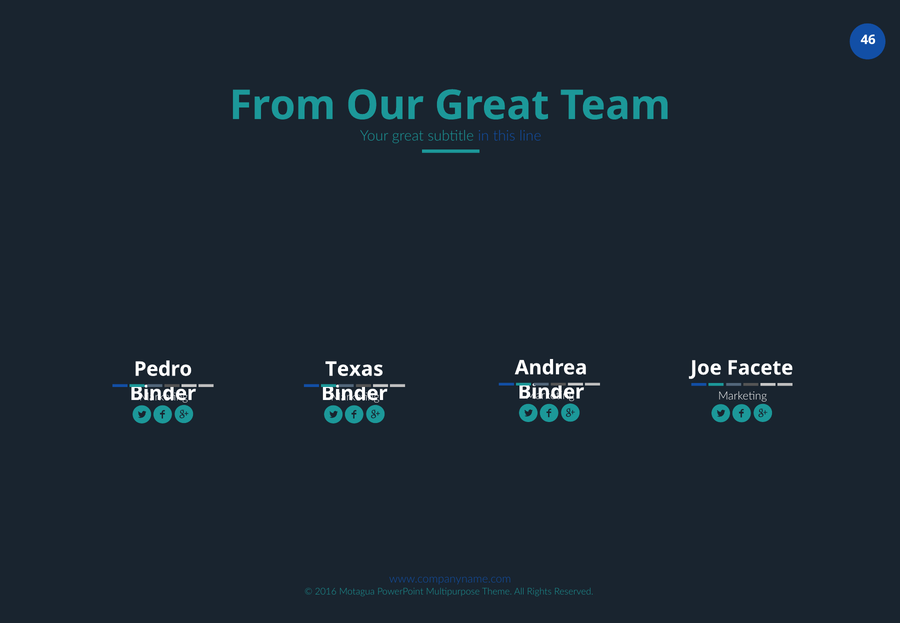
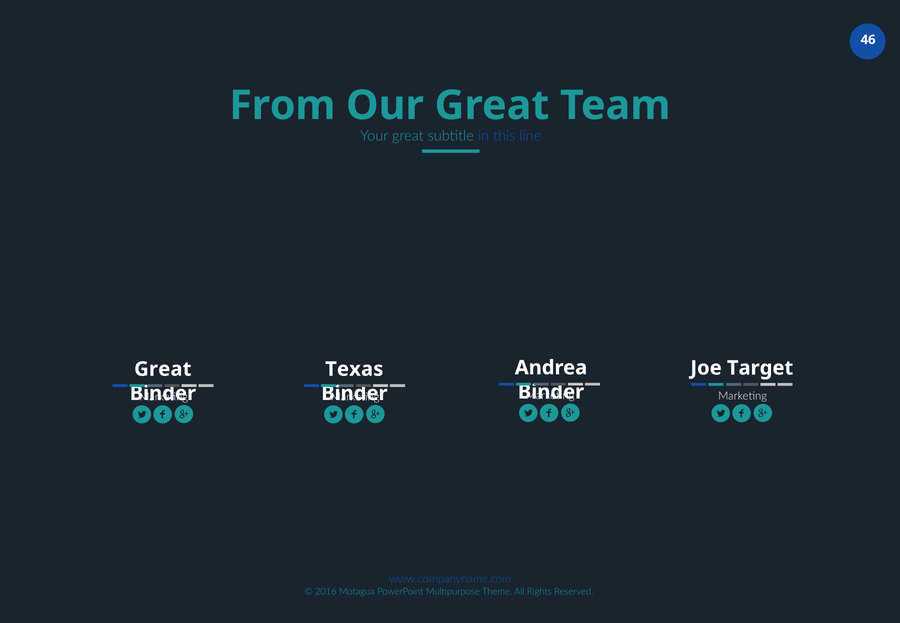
Facete: Facete -> Target (760, 368)
Pedro: Pedro -> Great (163, 369)
